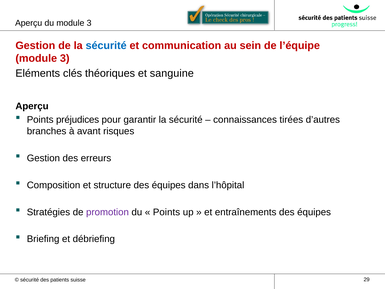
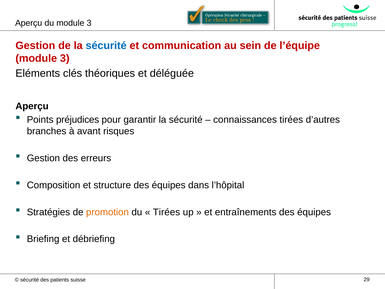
sanguine: sanguine -> déléguée (172, 73)
promotion colour: purple -> orange (107, 212)
Points: Points -> Tirées (166, 212)
